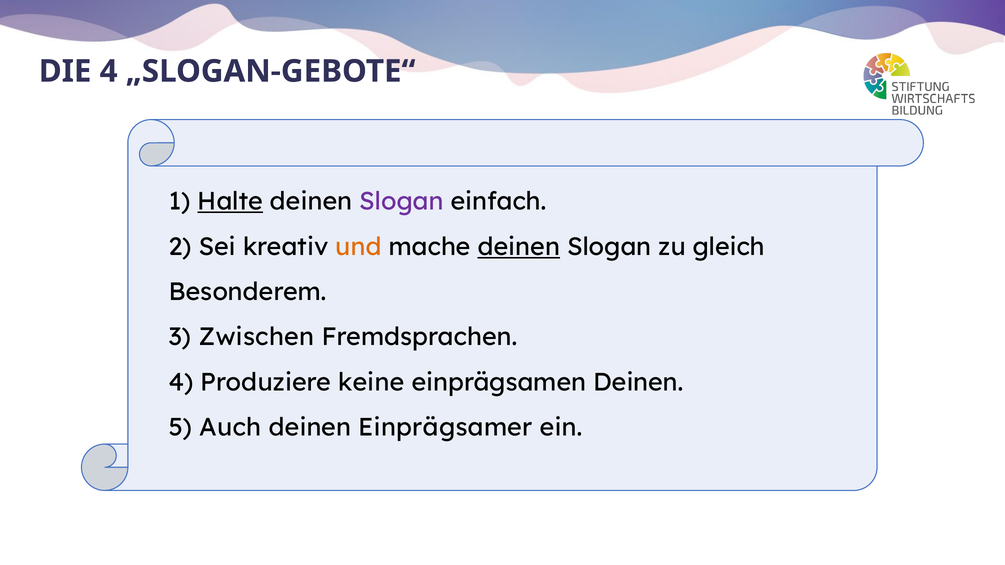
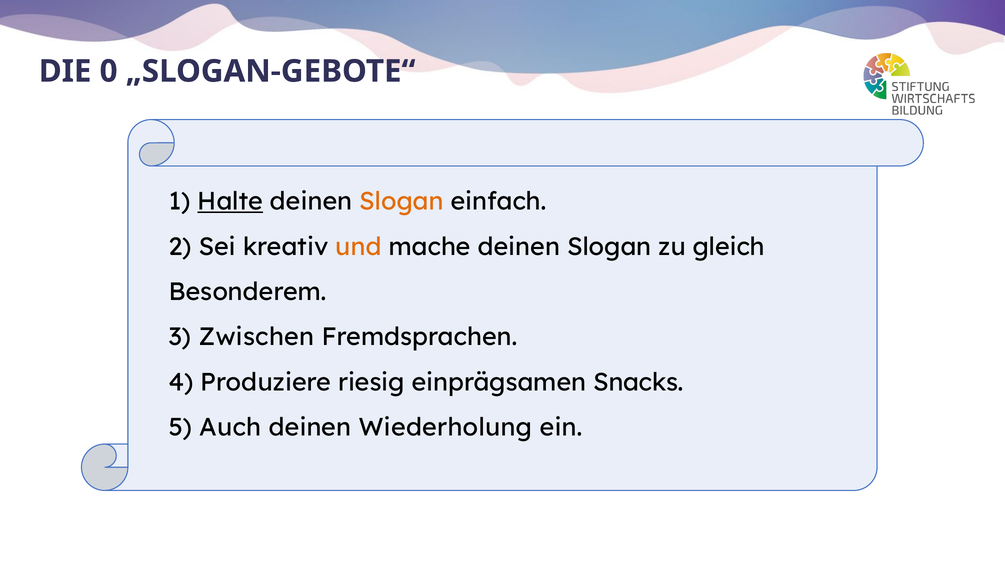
DIE 4: 4 -> 0 (109, 71)
Slogan colour: purple -> orange (401, 202)
deinen underline: present -> none (519, 247)
keine: keine -> riesig (371, 383)
einprägsamen Deinen: Deinen -> Snacks (638, 383)
Einprägsamer: Einprägsamer -> Wiederholung (445, 428)
